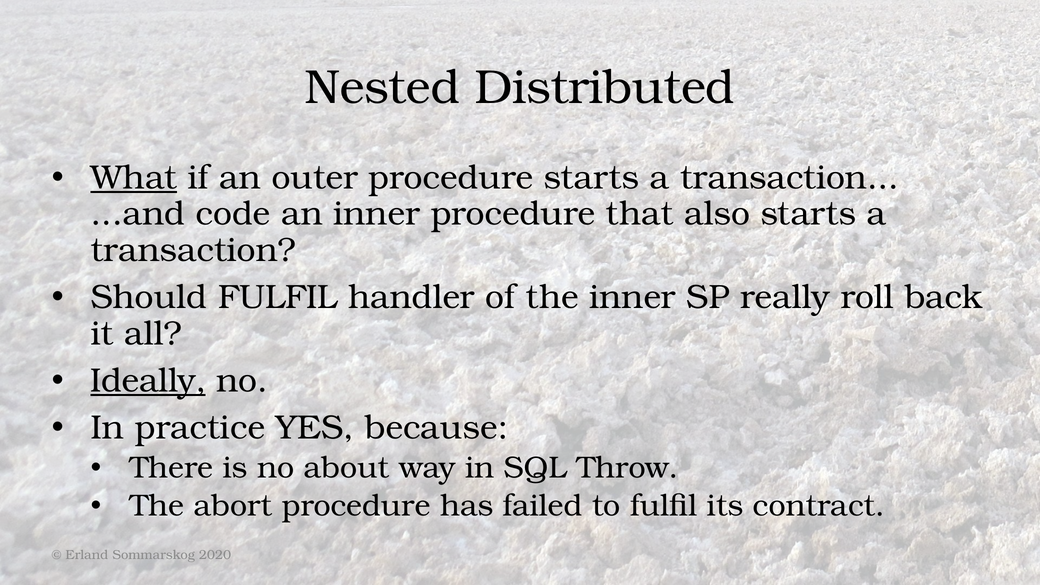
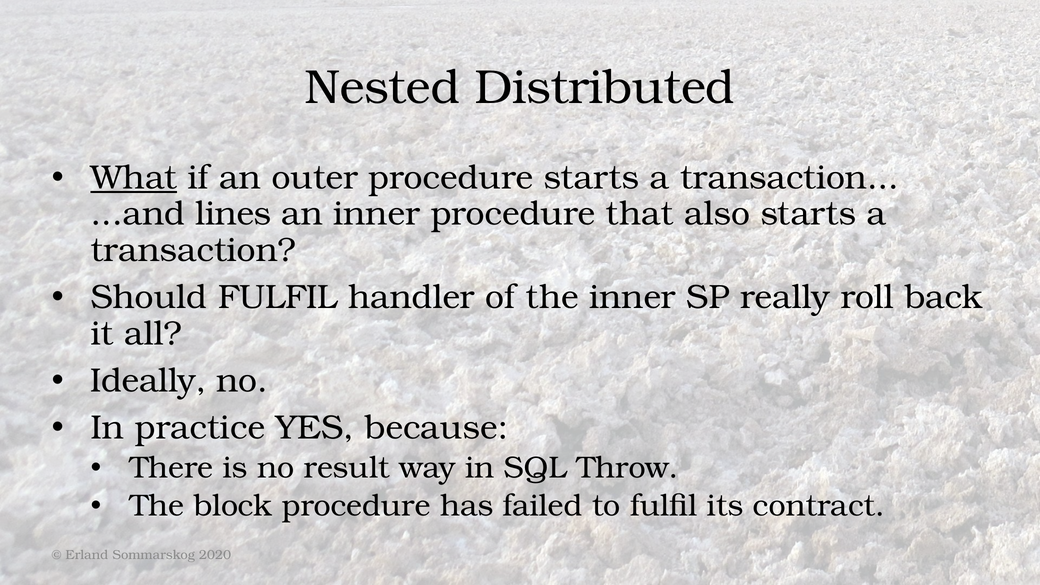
code: code -> lines (233, 214)
Ideally underline: present -> none (148, 381)
about: about -> result (347, 468)
abort: abort -> block (233, 506)
